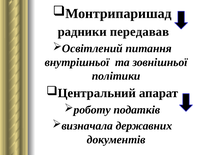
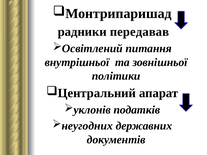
роботу: роботу -> уклонів (92, 110)
визначала: визначала -> неугодних (87, 126)
